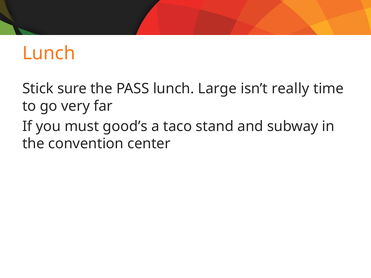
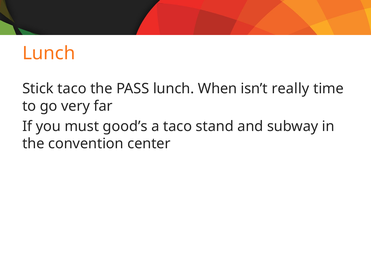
Stick sure: sure -> taco (72, 89)
Large: Large -> When (217, 89)
